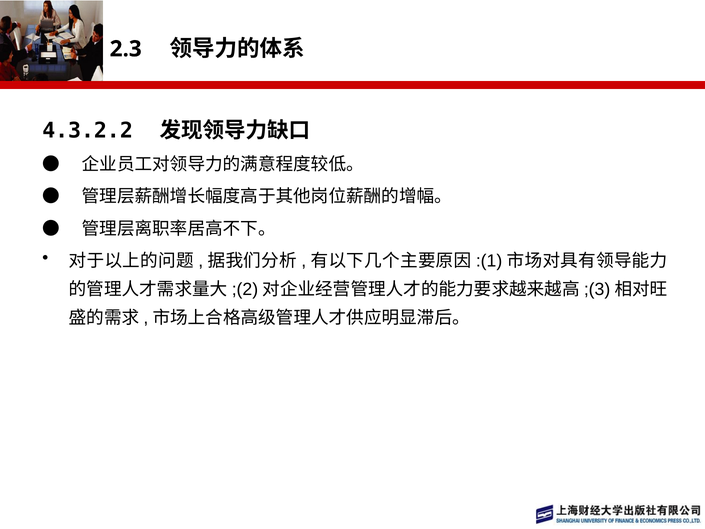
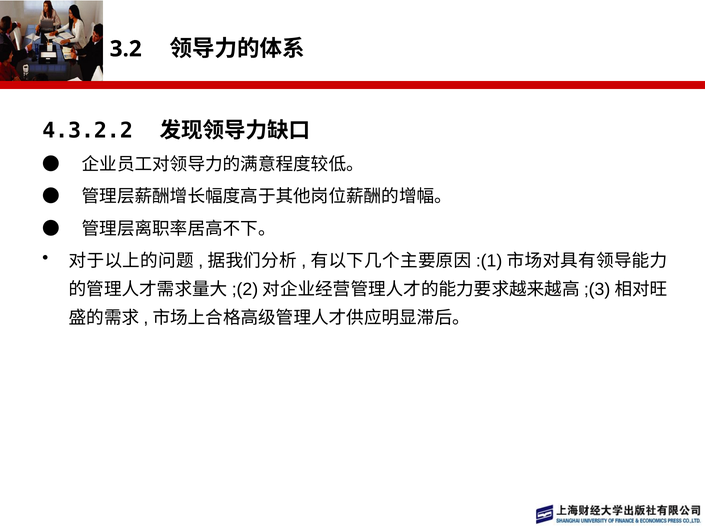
2.3: 2.3 -> 3.2 (126, 49)
